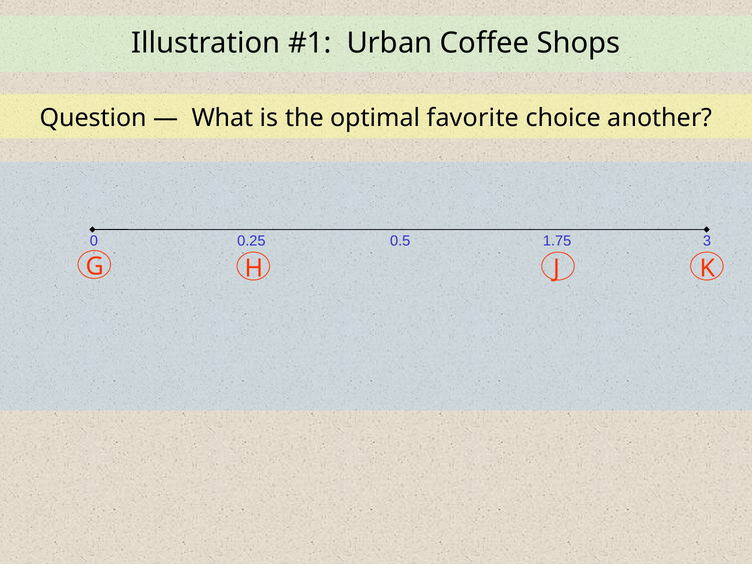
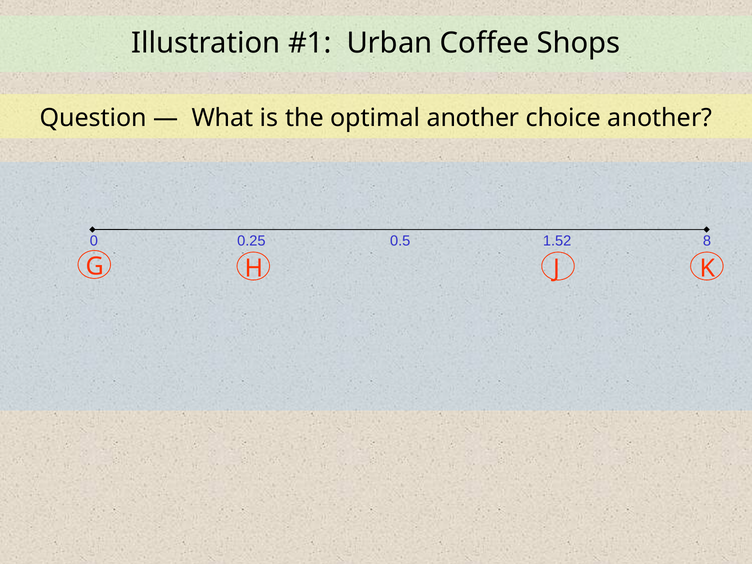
optimal favorite: favorite -> another (473, 118)
1.75: 1.75 -> 1.52 (557, 241)
3: 3 -> 8 (707, 241)
